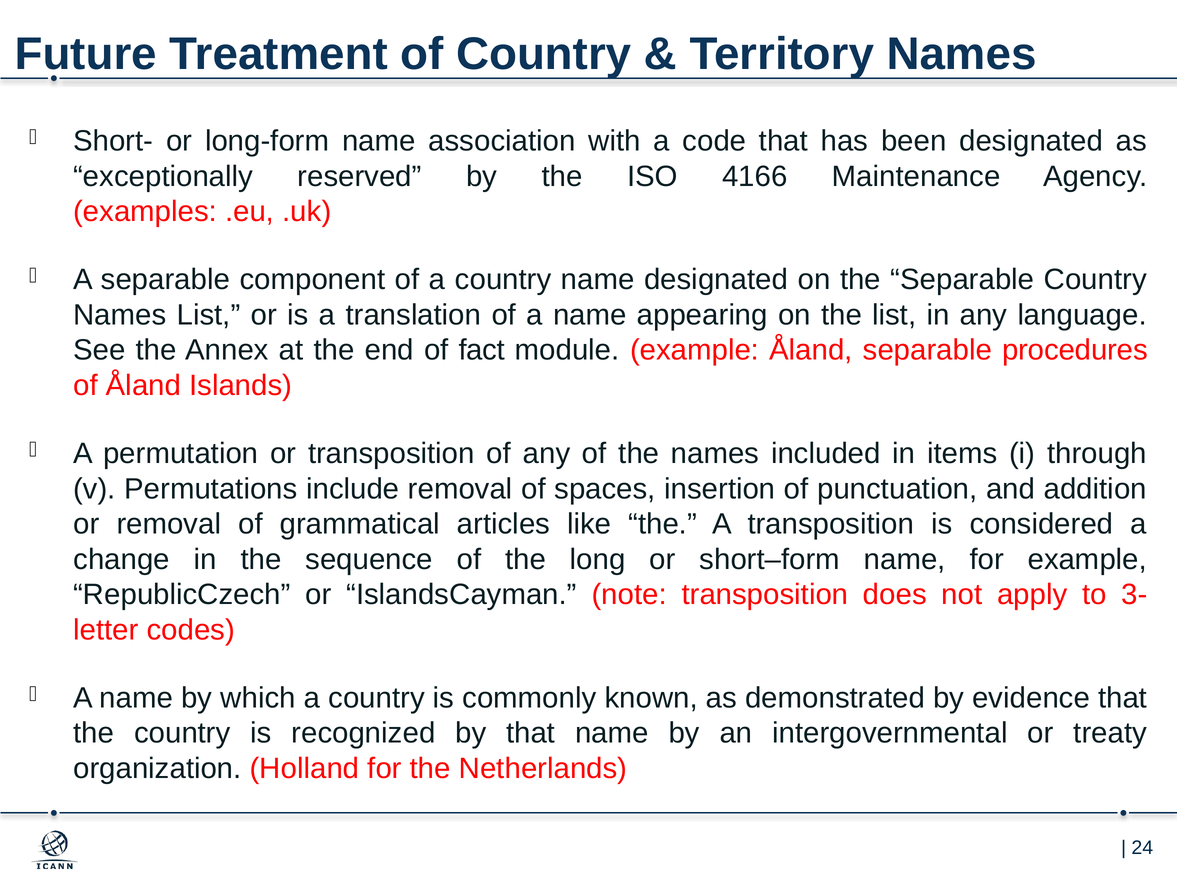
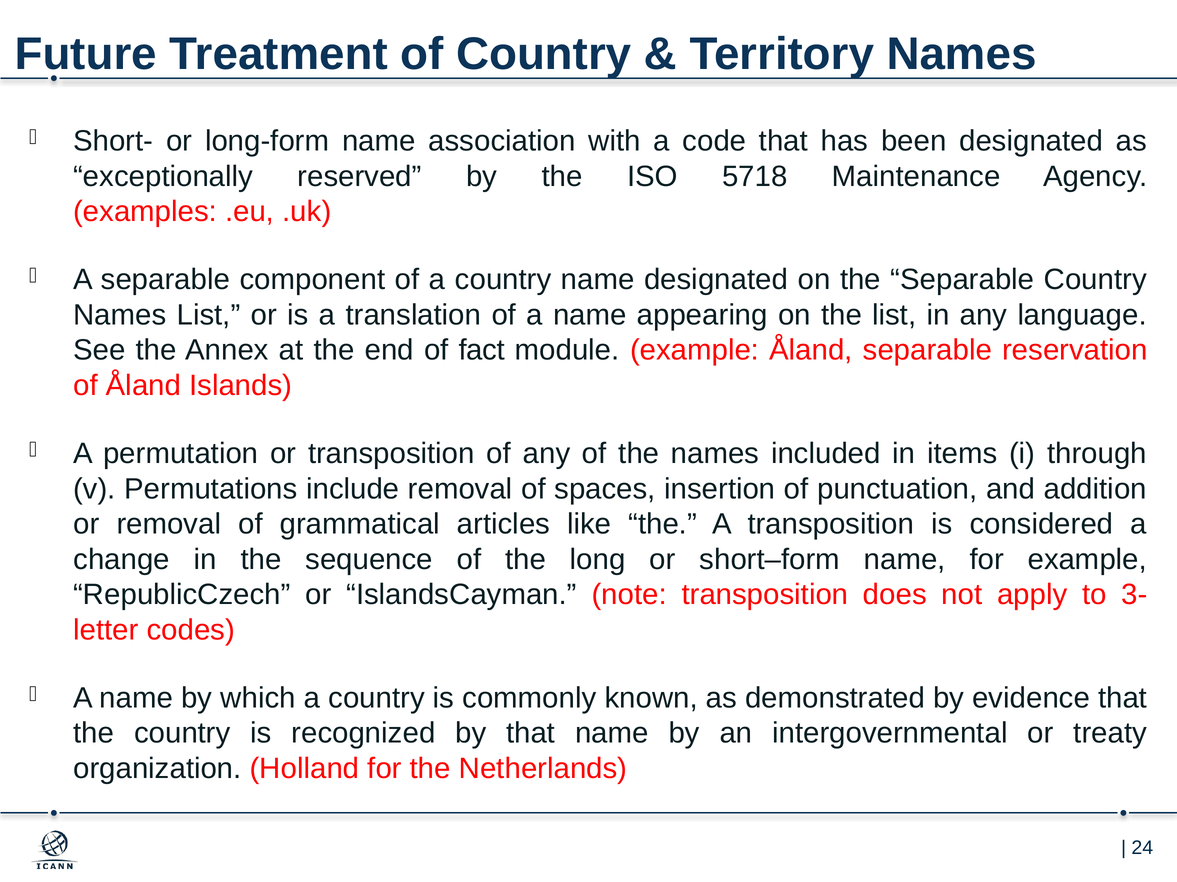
4166: 4166 -> 5718 (755, 177)
procedures: procedures -> reservation (1075, 351)
